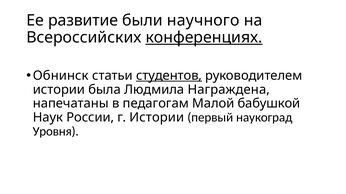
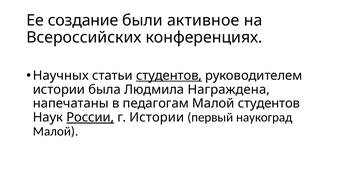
развитие: развитие -> создание (83, 20)
научного: научного -> активное (203, 20)
конференциях underline: present -> none (204, 38)
Обнинск: Обнинск -> Научных (61, 76)
Малой бабушкой: бабушкой -> студентов (269, 104)
России underline: none -> present (90, 118)
Уровня: Уровня -> Малой (56, 132)
